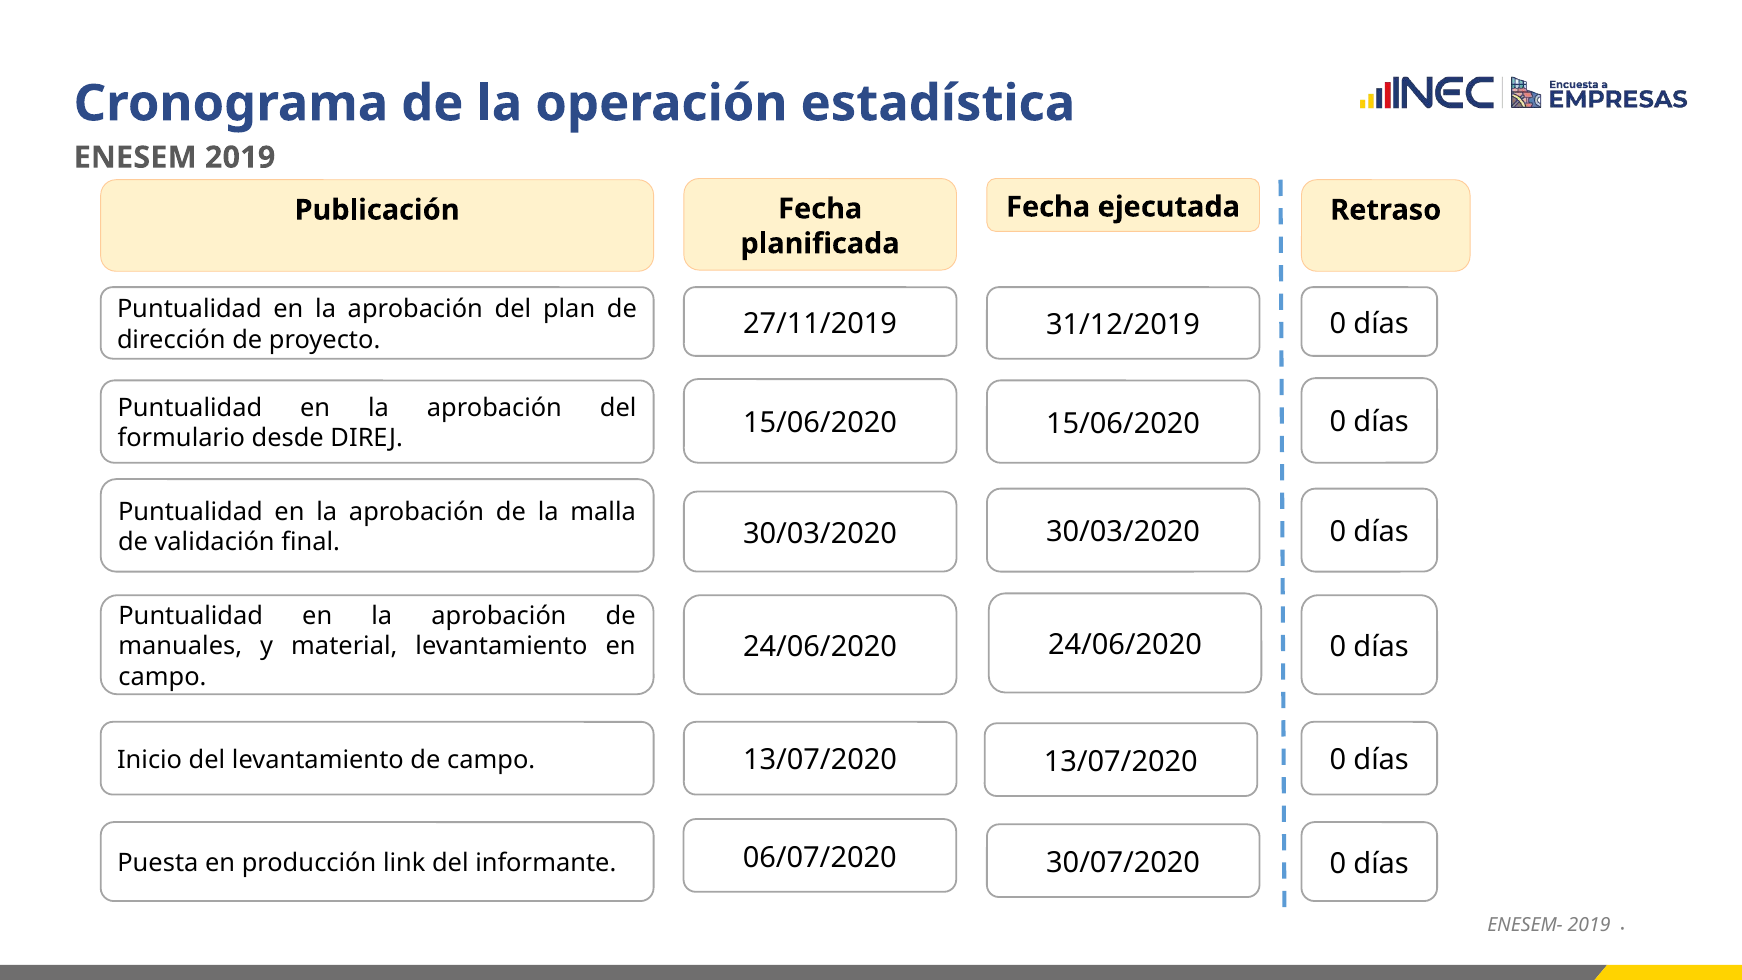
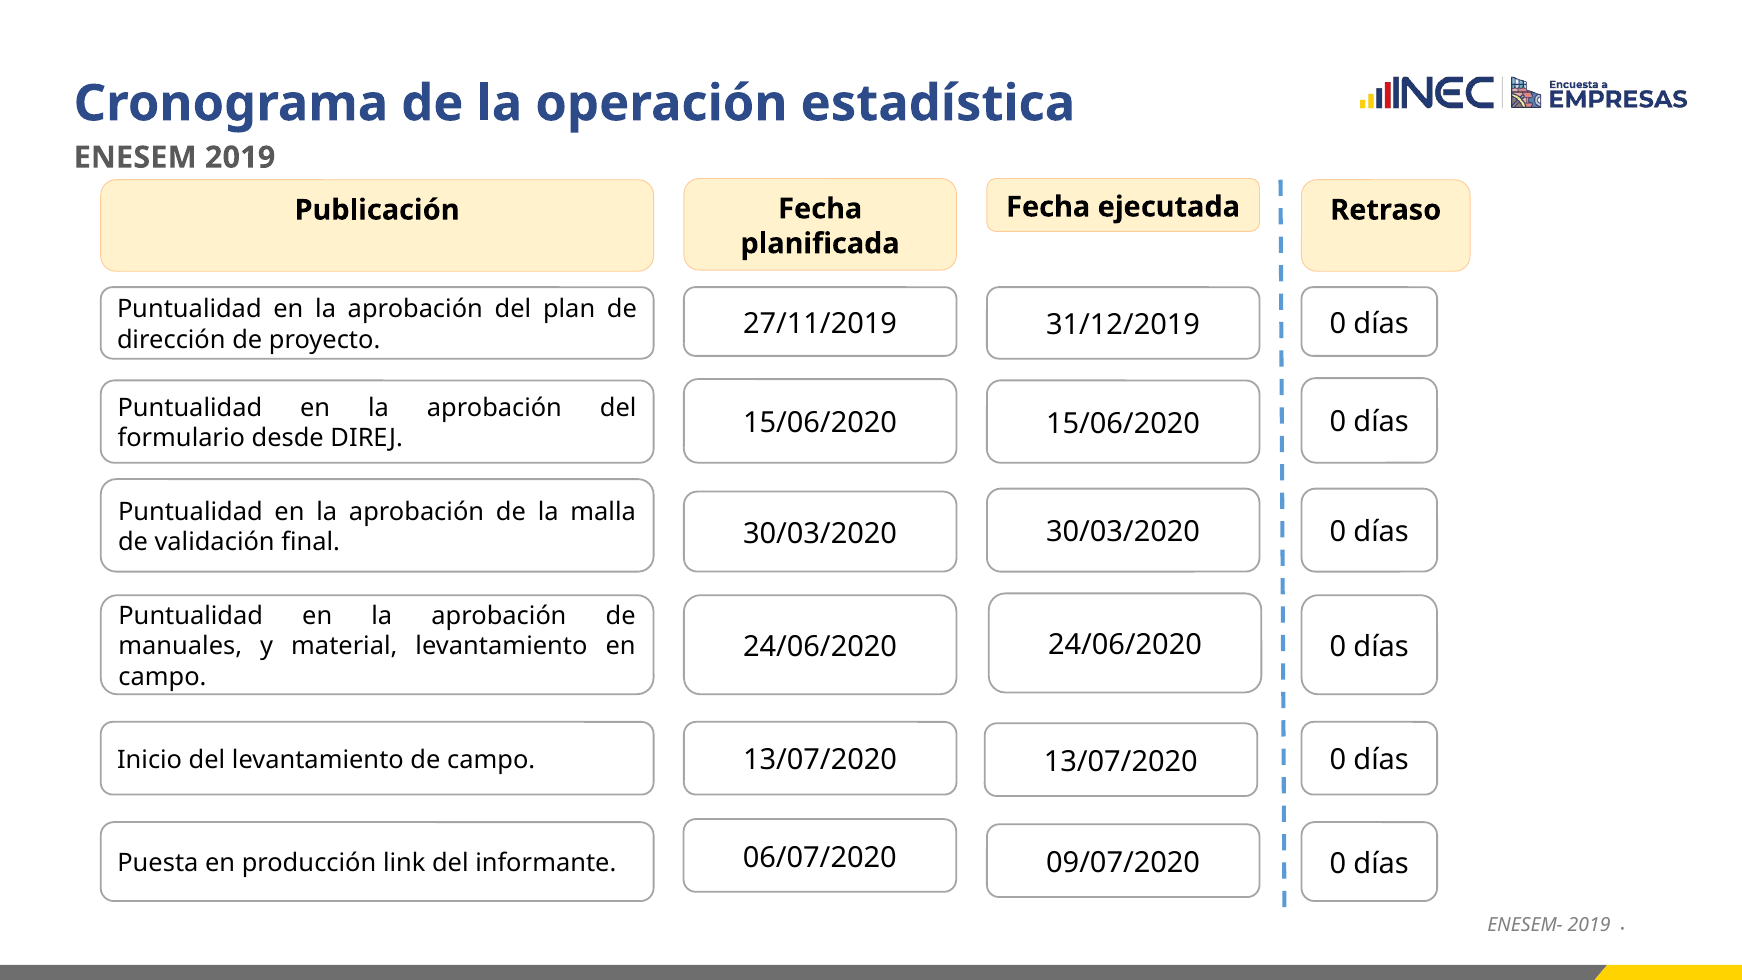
30/07/2020: 30/07/2020 -> 09/07/2020 (1123, 863)
